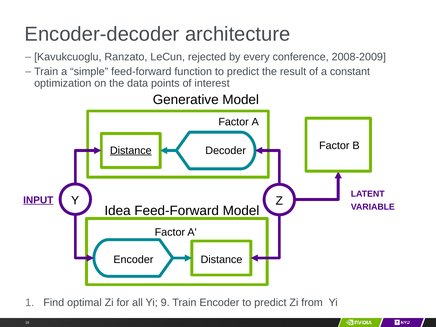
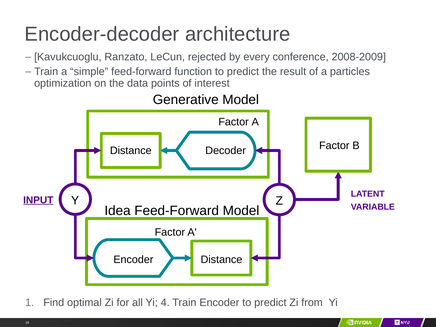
constant: constant -> particles (350, 72)
Distance underline: present -> none (131, 150)
9: 9 -> 4 (165, 303)
